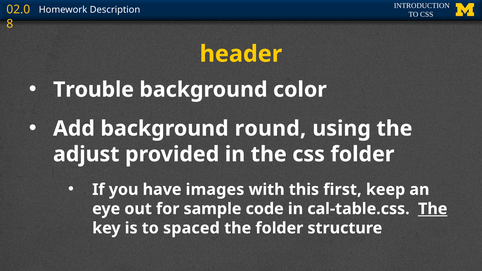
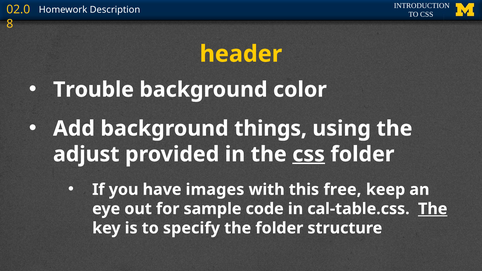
round: round -> things (271, 129)
css underline: none -> present (309, 154)
first: first -> free (342, 190)
spaced: spaced -> specify (191, 228)
